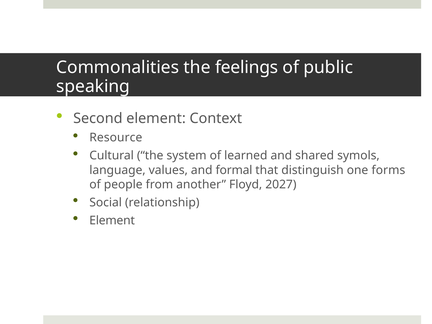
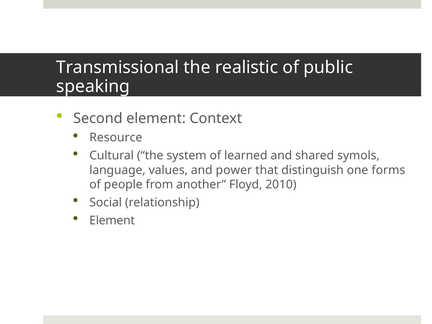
Commonalities: Commonalities -> Transmissional (118, 68)
feelings: feelings -> realistic (247, 68)
formal: formal -> power (234, 170)
2027: 2027 -> 2010 (281, 185)
